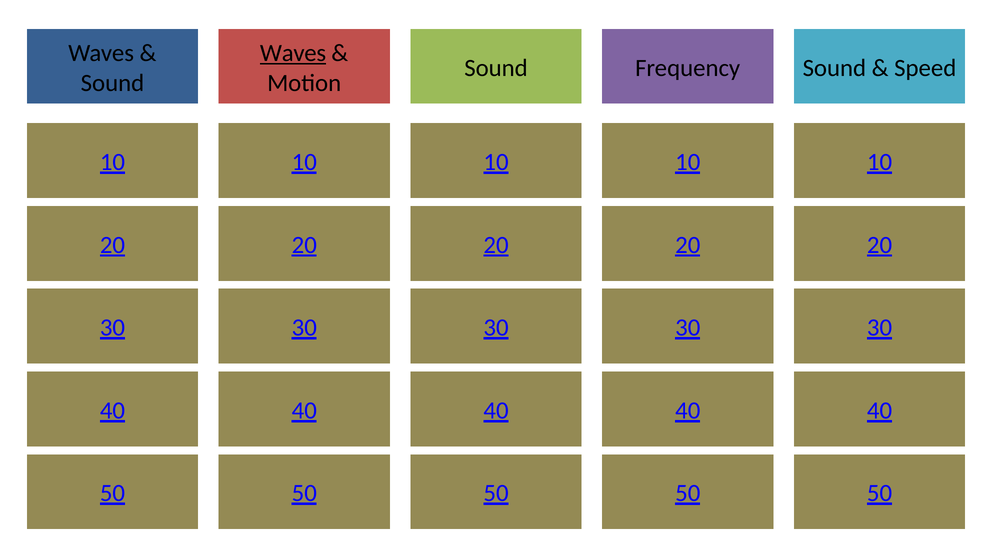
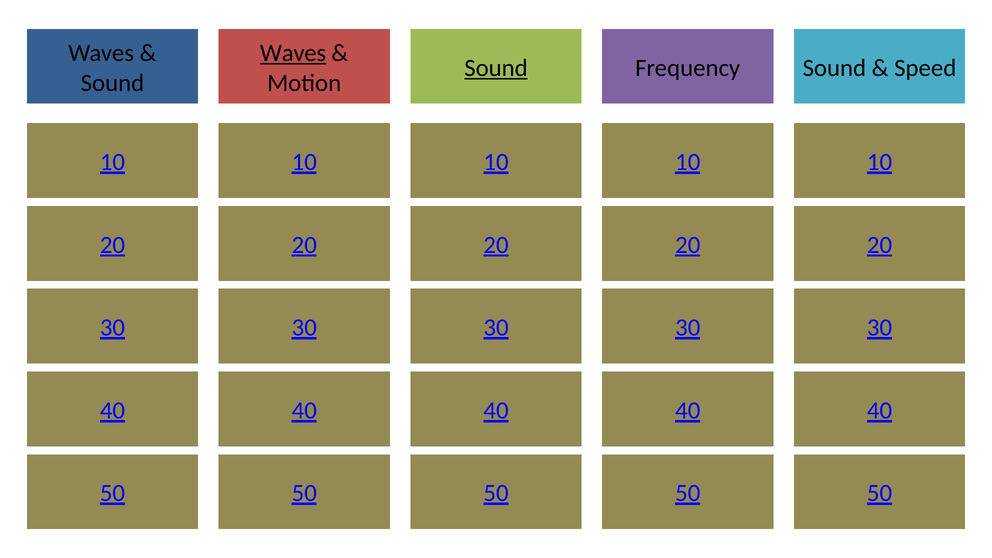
Sound underline: none -> present (496, 68)
